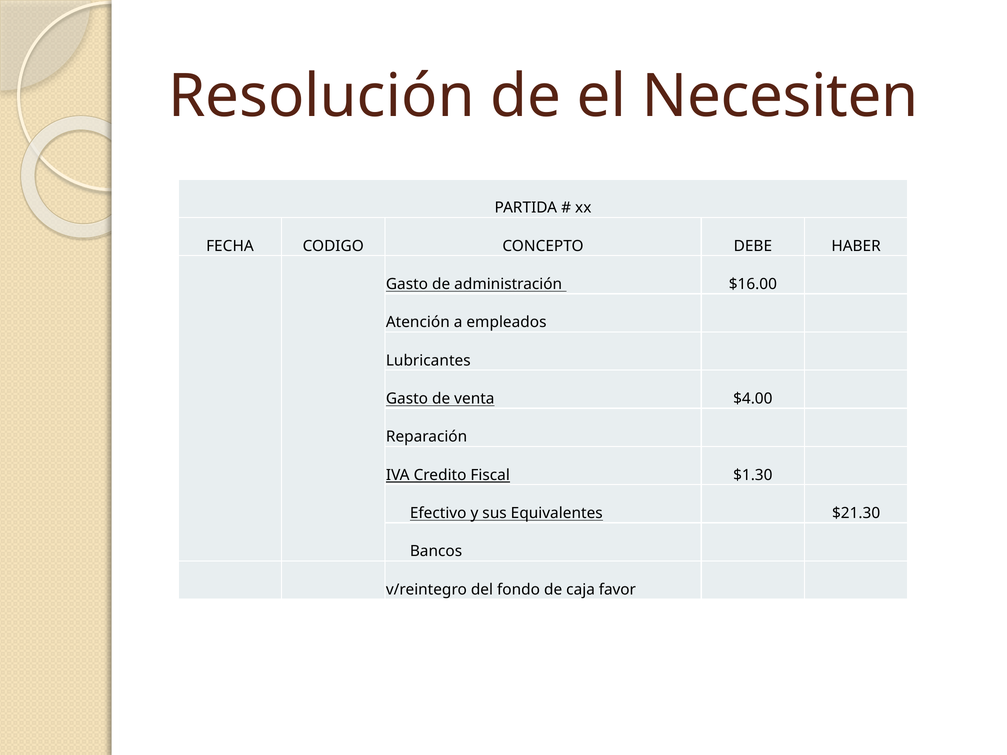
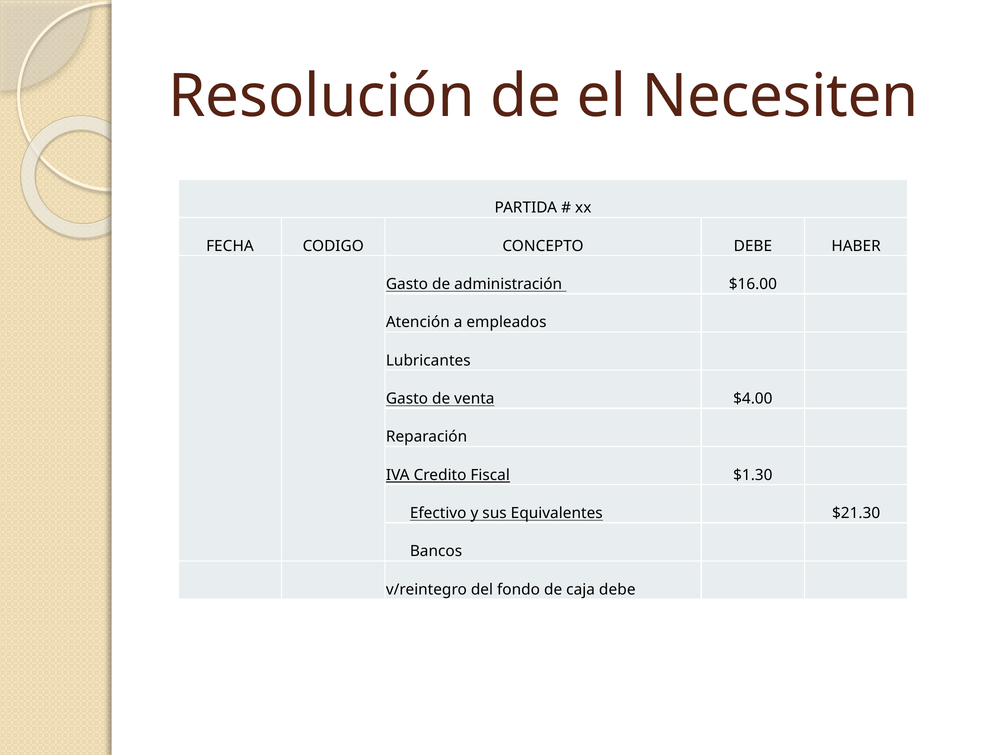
caja favor: favor -> debe (617, 590)
